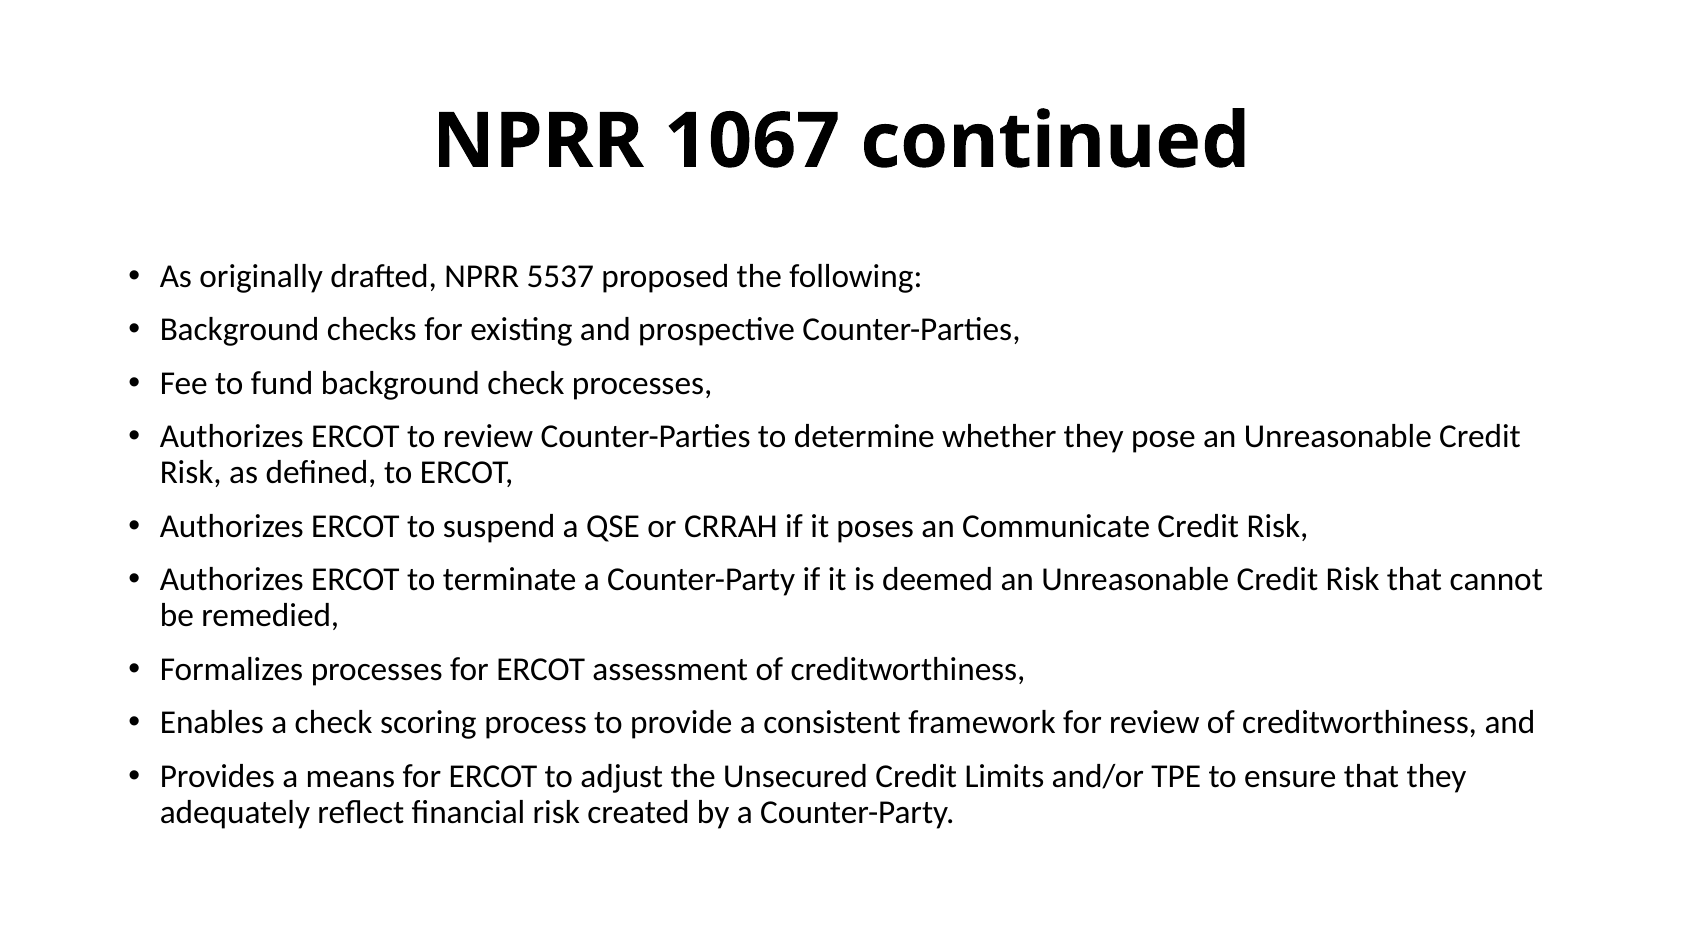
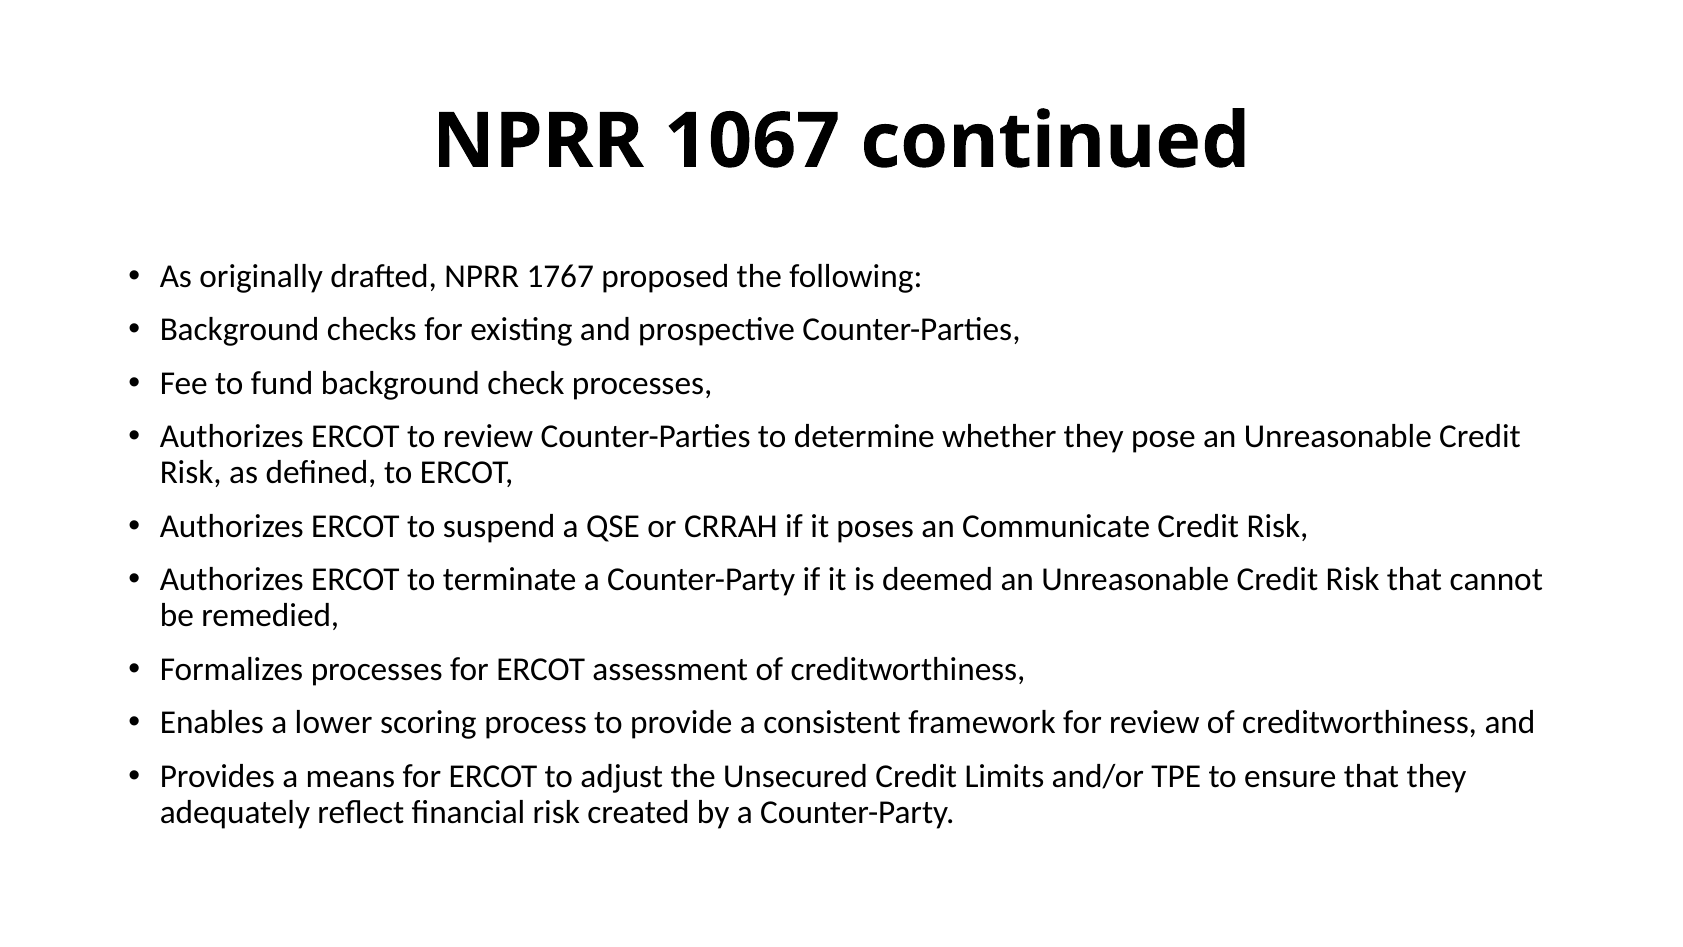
5537: 5537 -> 1767 (560, 276)
a check: check -> lower (334, 723)
